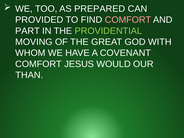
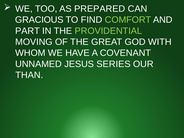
PROVIDED: PROVIDED -> GRACIOUS (39, 20)
COMFORT colour: pink -> light green (128, 20)
COMFORT: COMFORT -> UNNAMED (39, 64)
WOULD: WOULD -> SERIES (114, 64)
